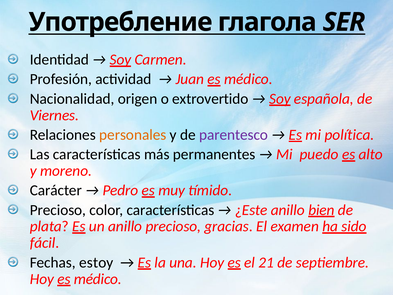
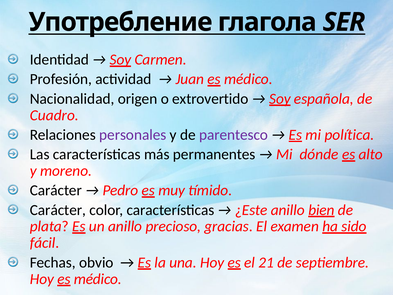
Viernes: Viernes -> Cuadro (54, 115)
personales colour: orange -> purple (133, 135)
puedo: puedo -> dónde (319, 154)
Precioso: Precioso -> Carácter (58, 210)
estoy: estoy -> obvio (96, 262)
